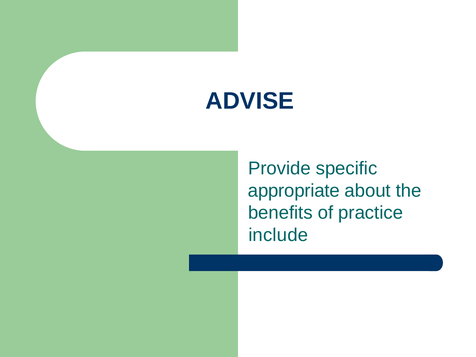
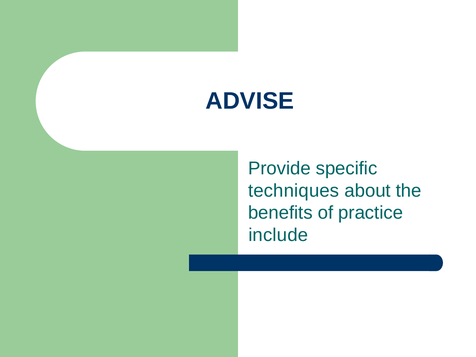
appropriate: appropriate -> techniques (294, 191)
